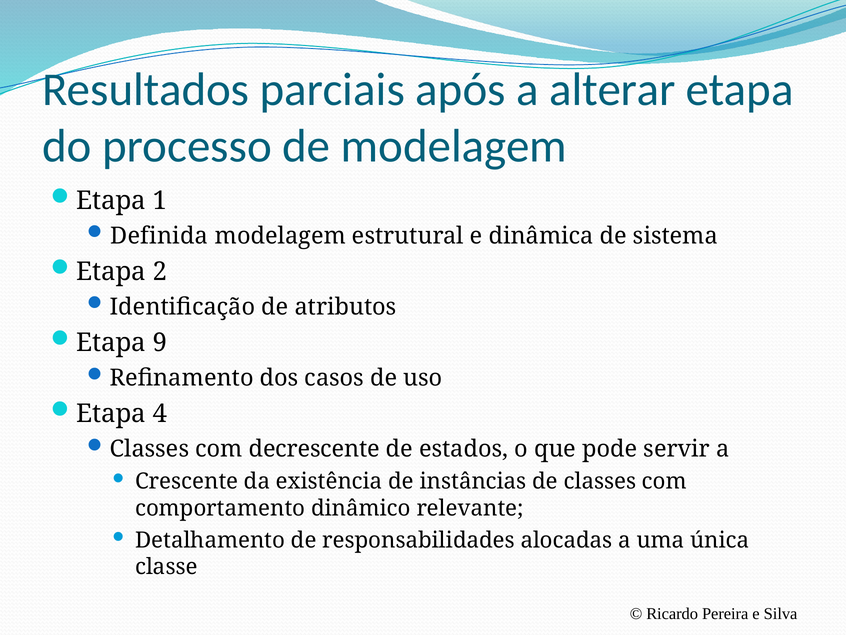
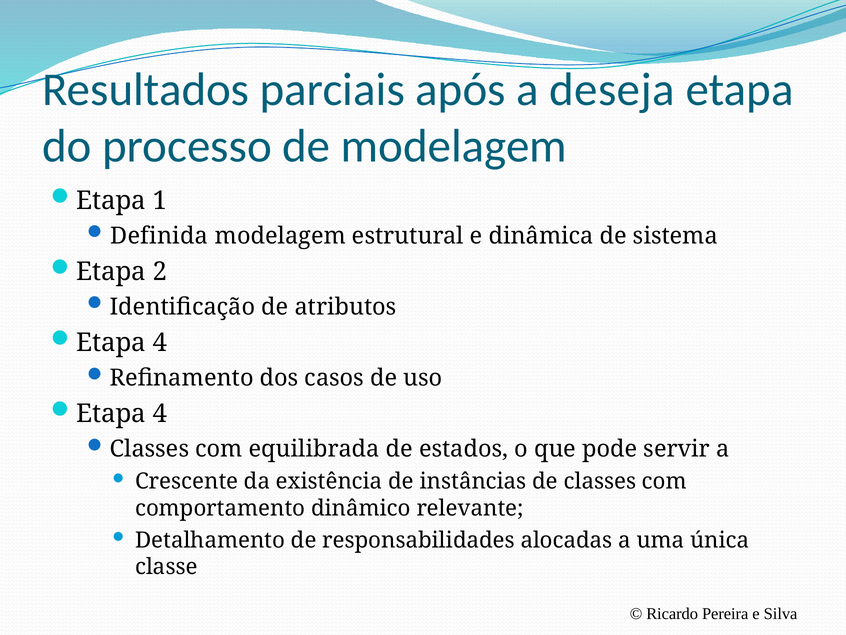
alterar: alterar -> deseja (612, 90)
9: 9 -> 4 (160, 342)
decrescente: decrescente -> equilibrada (314, 448)
